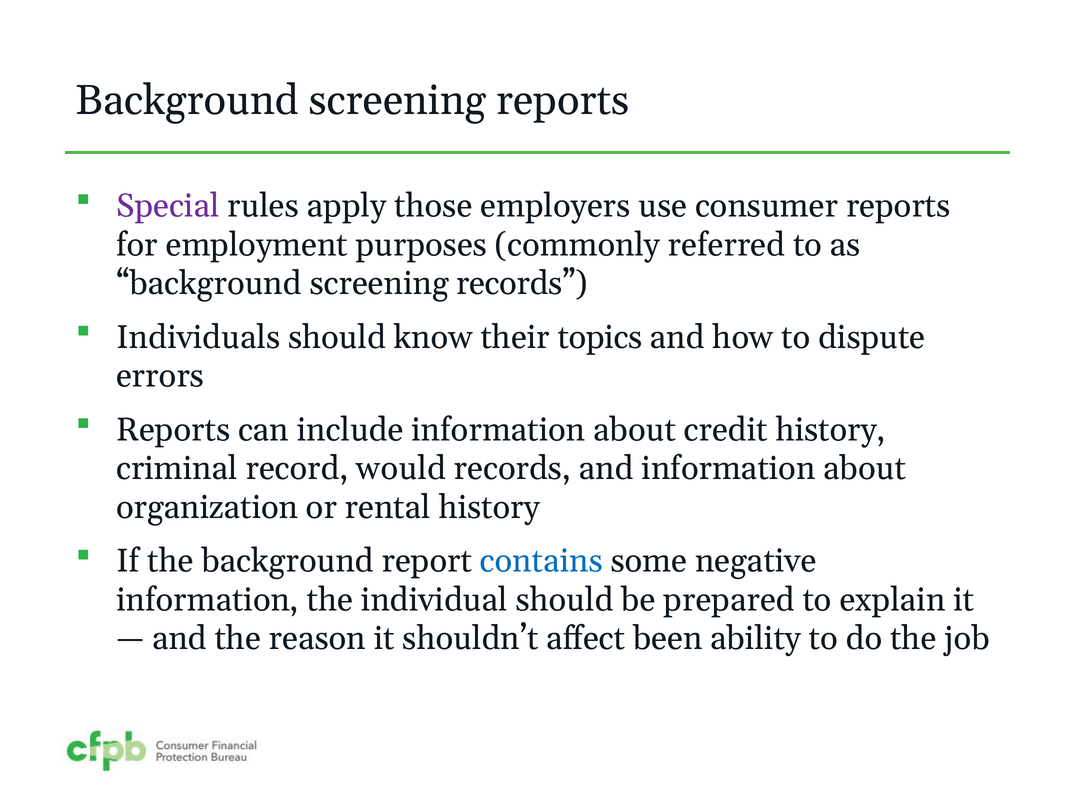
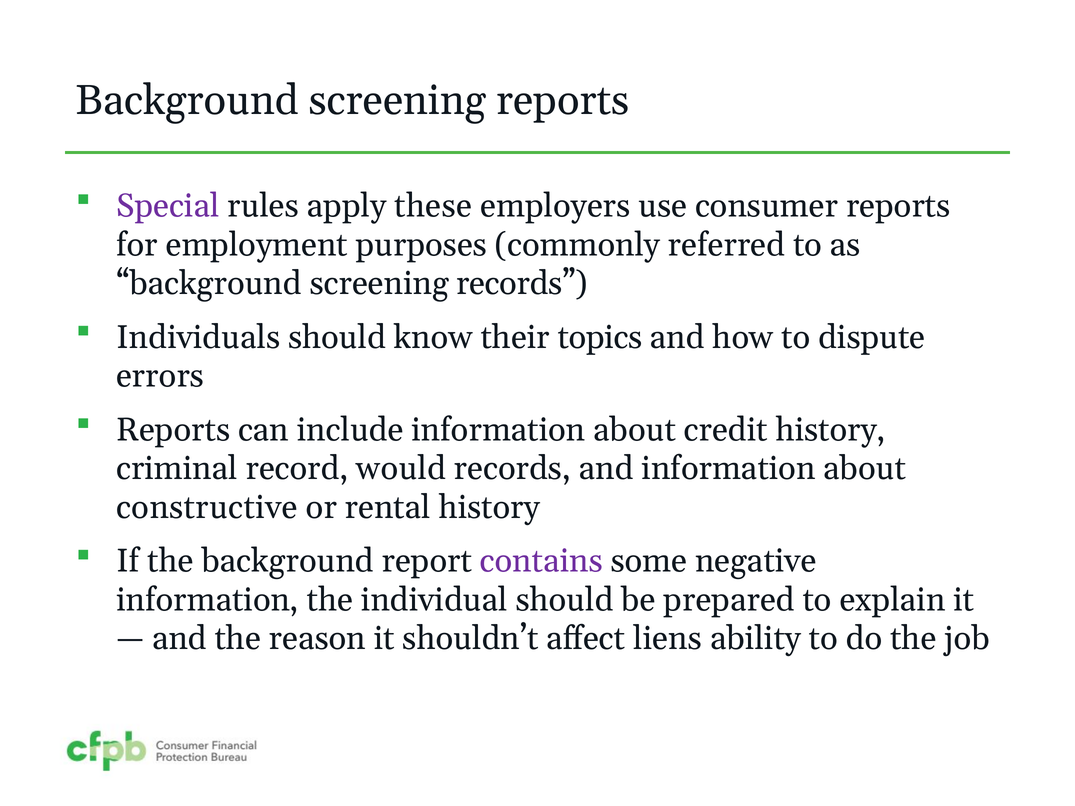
those: those -> these (433, 206)
organization: organization -> constructive (207, 507)
contains colour: blue -> purple (541, 561)
been: been -> liens (668, 639)
